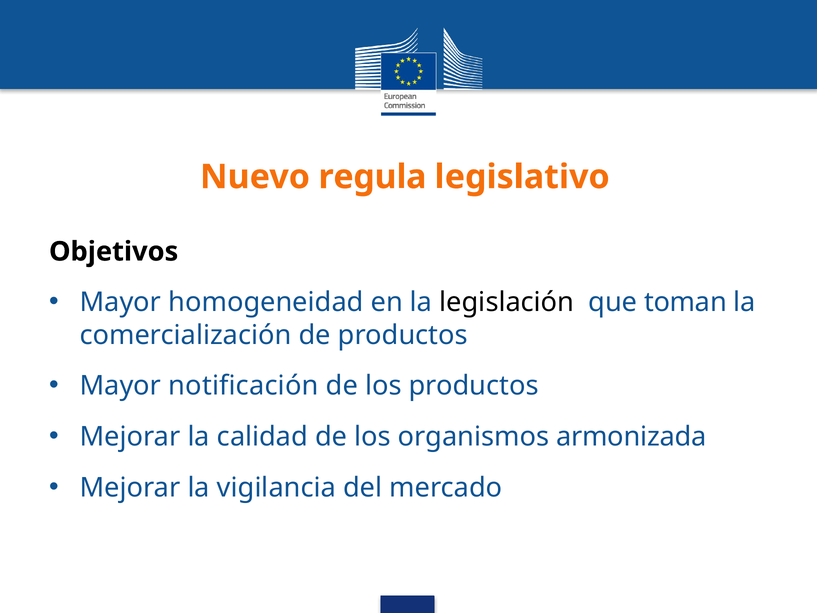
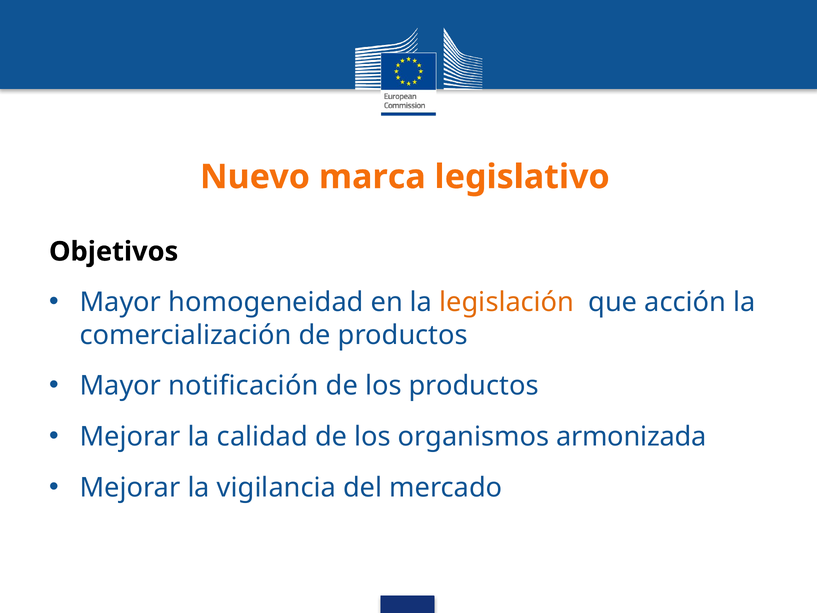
regula: regula -> marca (372, 177)
legislación colour: black -> orange (507, 302)
toman: toman -> acción (685, 302)
